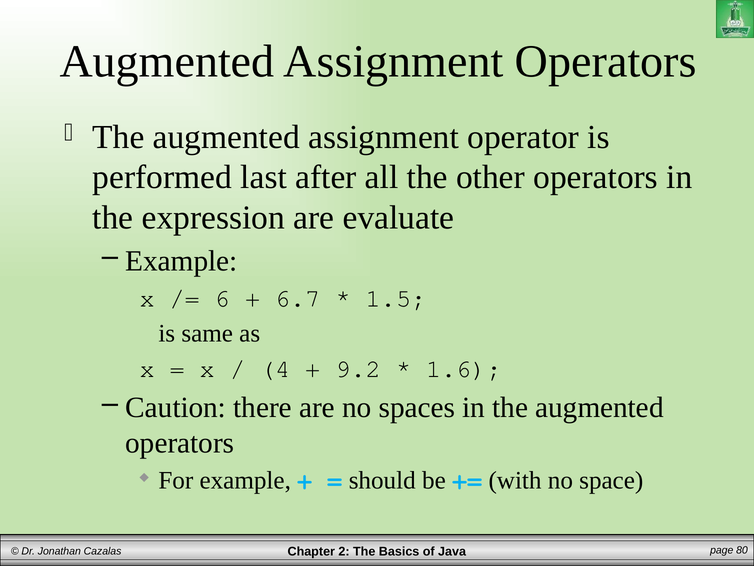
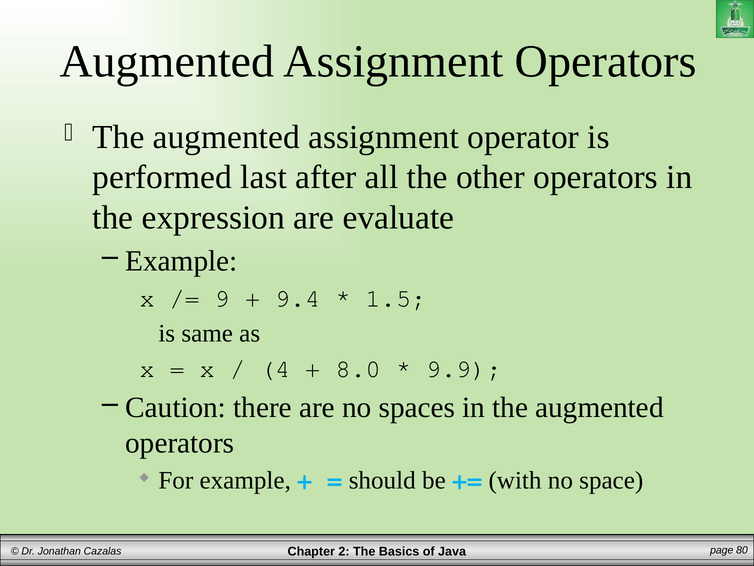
6: 6 -> 9 (223, 298)
6.7: 6.7 -> 9.4 (298, 298)
9.2: 9.2 -> 8.0 (358, 368)
1.6: 1.6 -> 9.9 (464, 368)
